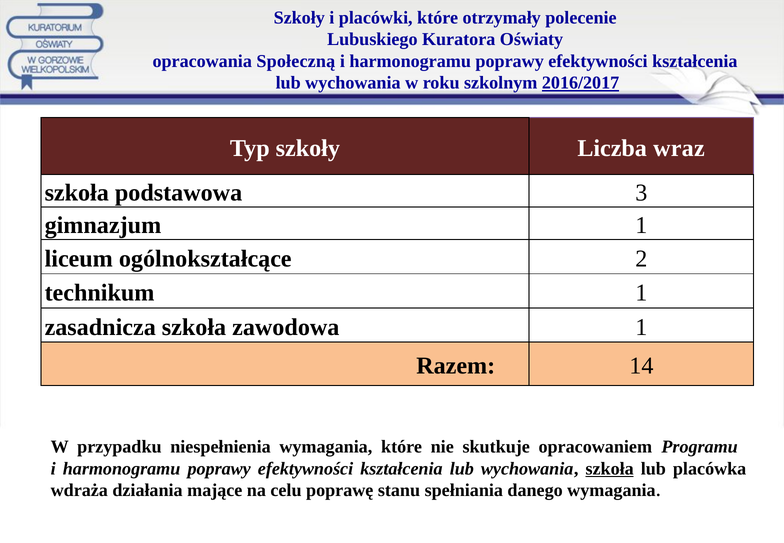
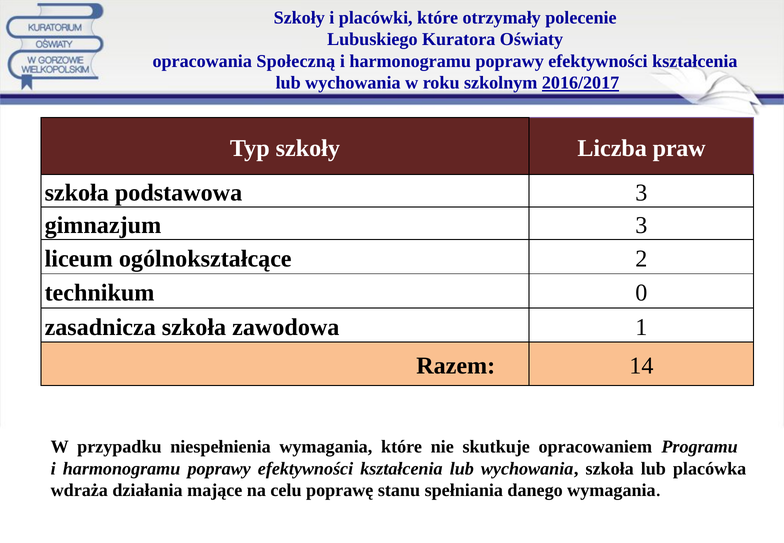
wraz: wraz -> praw (679, 148)
gimnazjum 1: 1 -> 3 (641, 225)
technikum 1: 1 -> 0 (641, 293)
szkoła underline: present -> none (610, 468)
